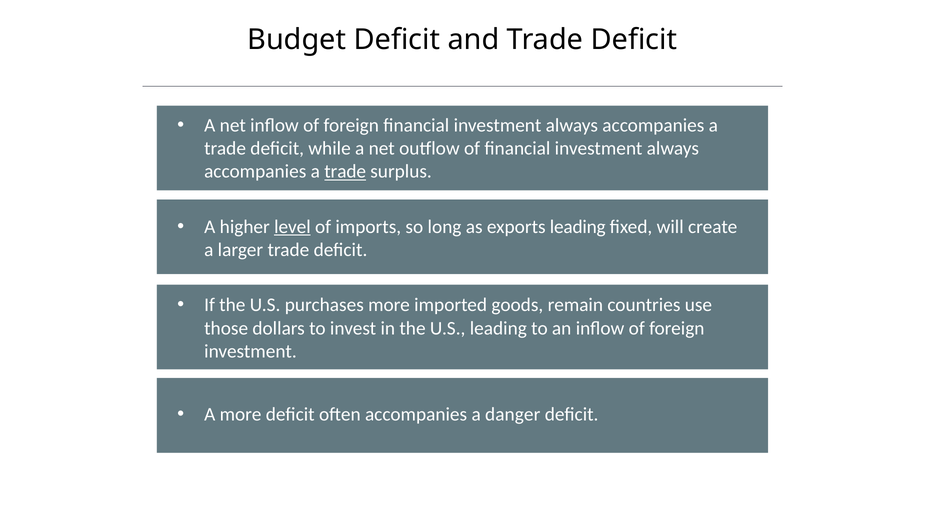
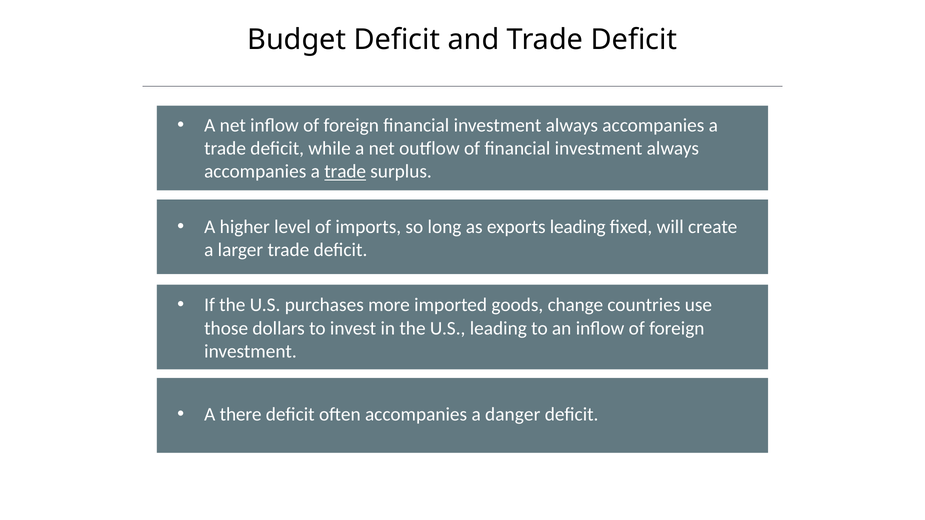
level underline: present -> none (292, 227)
remain: remain -> change (575, 305)
A more: more -> there (241, 415)
